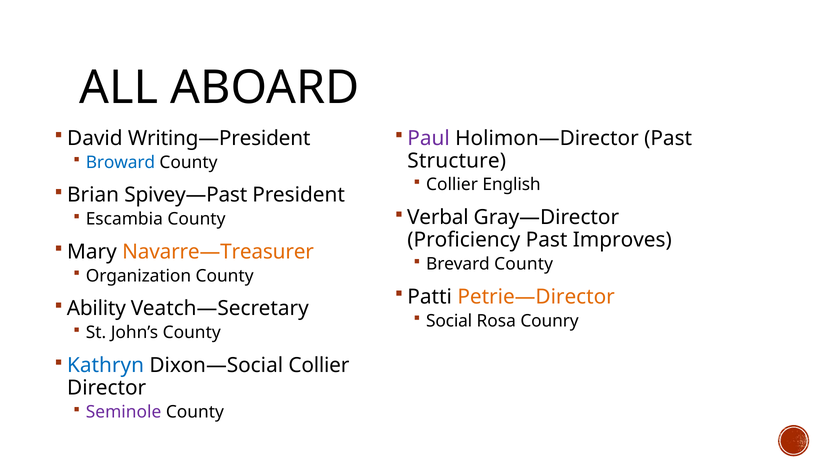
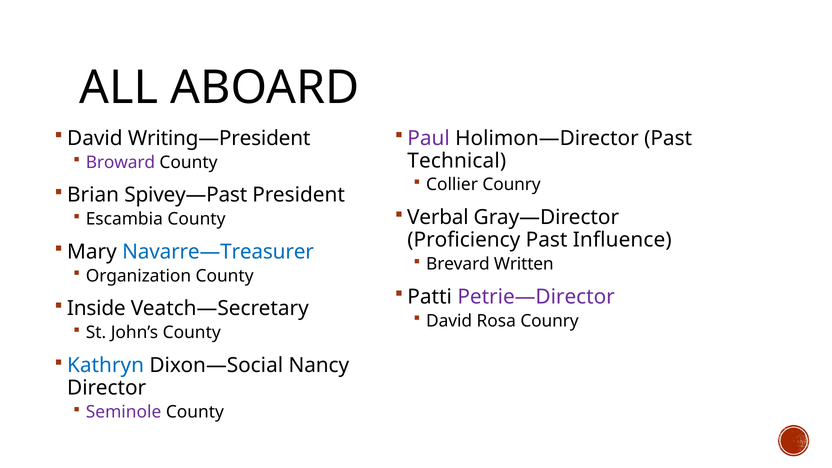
Broward colour: blue -> purple (120, 162)
Structure: Structure -> Technical (457, 161)
Collier English: English -> Counry (512, 185)
Improves: Improves -> Influence (622, 240)
Navarre—Treasurer colour: orange -> blue (218, 252)
Brevard County: County -> Written (524, 264)
Petrie—Director colour: orange -> purple (536, 297)
Ability: Ability -> Inside (96, 309)
Social: Social -> David (449, 321)
Dixon—Social Collier: Collier -> Nancy (319, 365)
